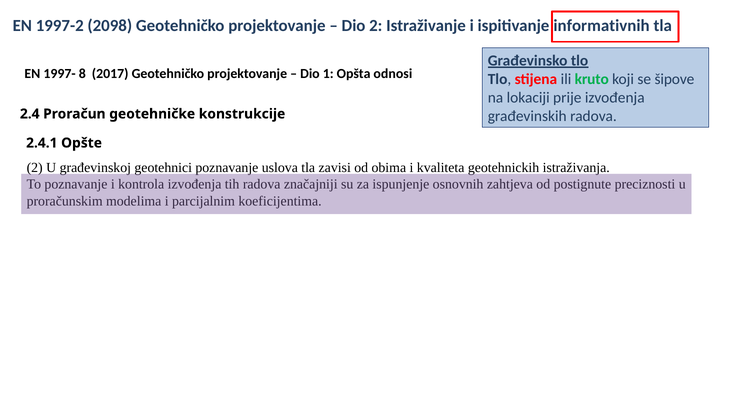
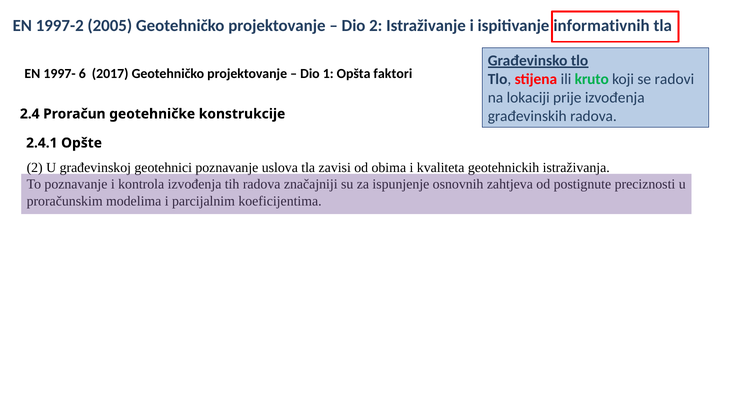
2098: 2098 -> 2005 (110, 25)
8: 8 -> 6 (82, 74)
odnosi: odnosi -> faktori (393, 74)
šipove: šipove -> radovi (674, 79)
